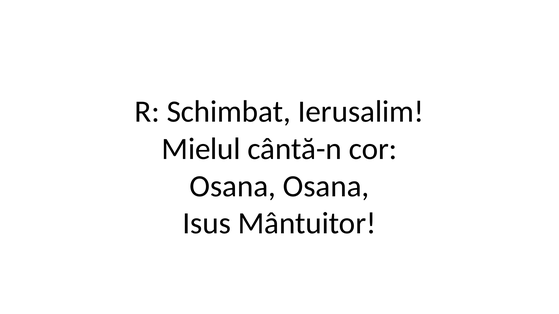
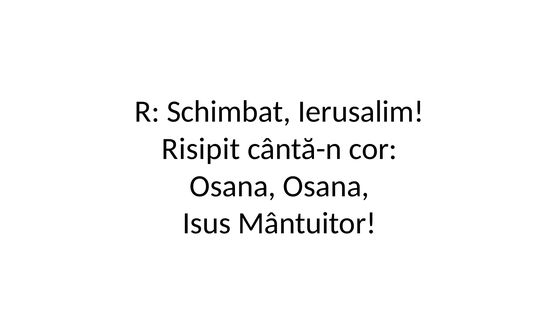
Mielul: Mielul -> Risipit (201, 149)
